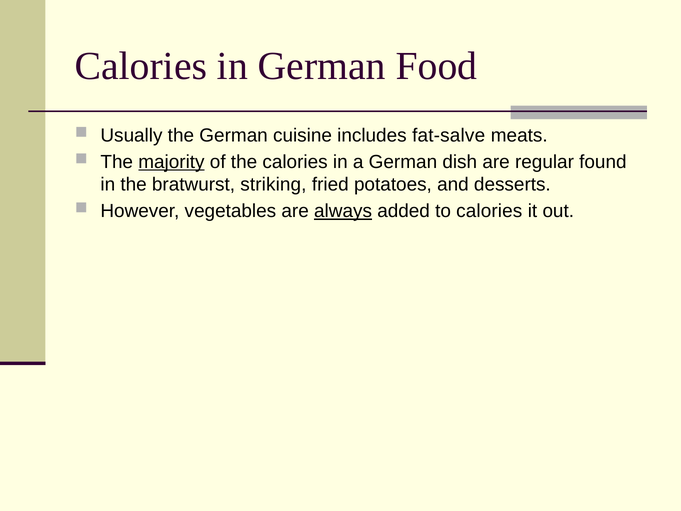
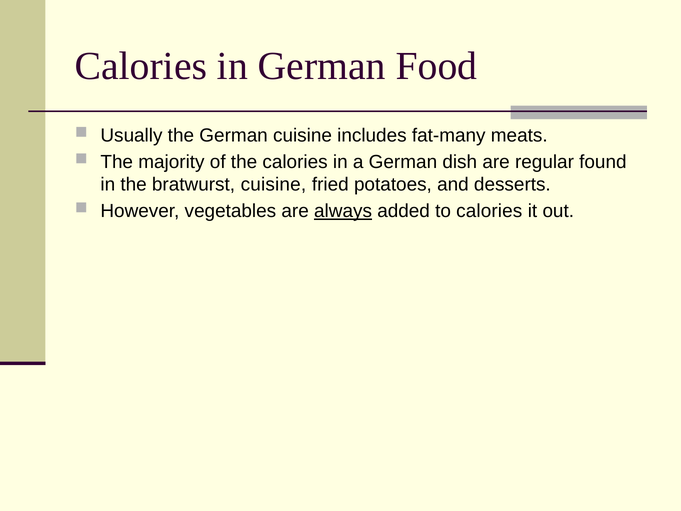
fat-salve: fat-salve -> fat-many (449, 135)
majority underline: present -> none (171, 162)
bratwurst striking: striking -> cuisine (273, 184)
